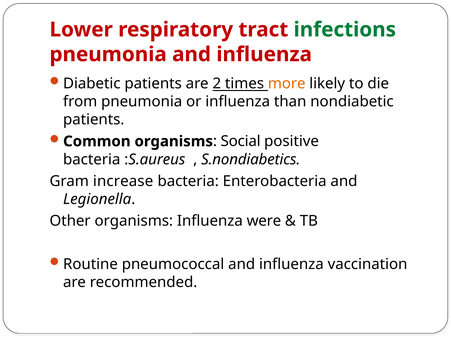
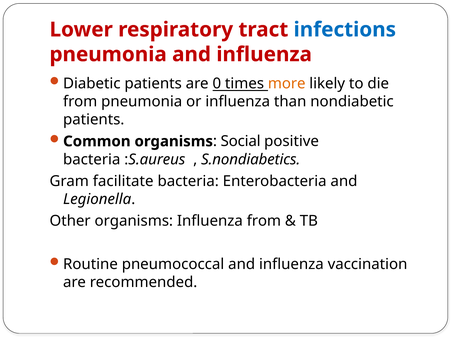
infections colour: green -> blue (345, 30)
2: 2 -> 0 (217, 84)
increase: increase -> facilitate (123, 181)
Influenza were: were -> from (264, 221)
